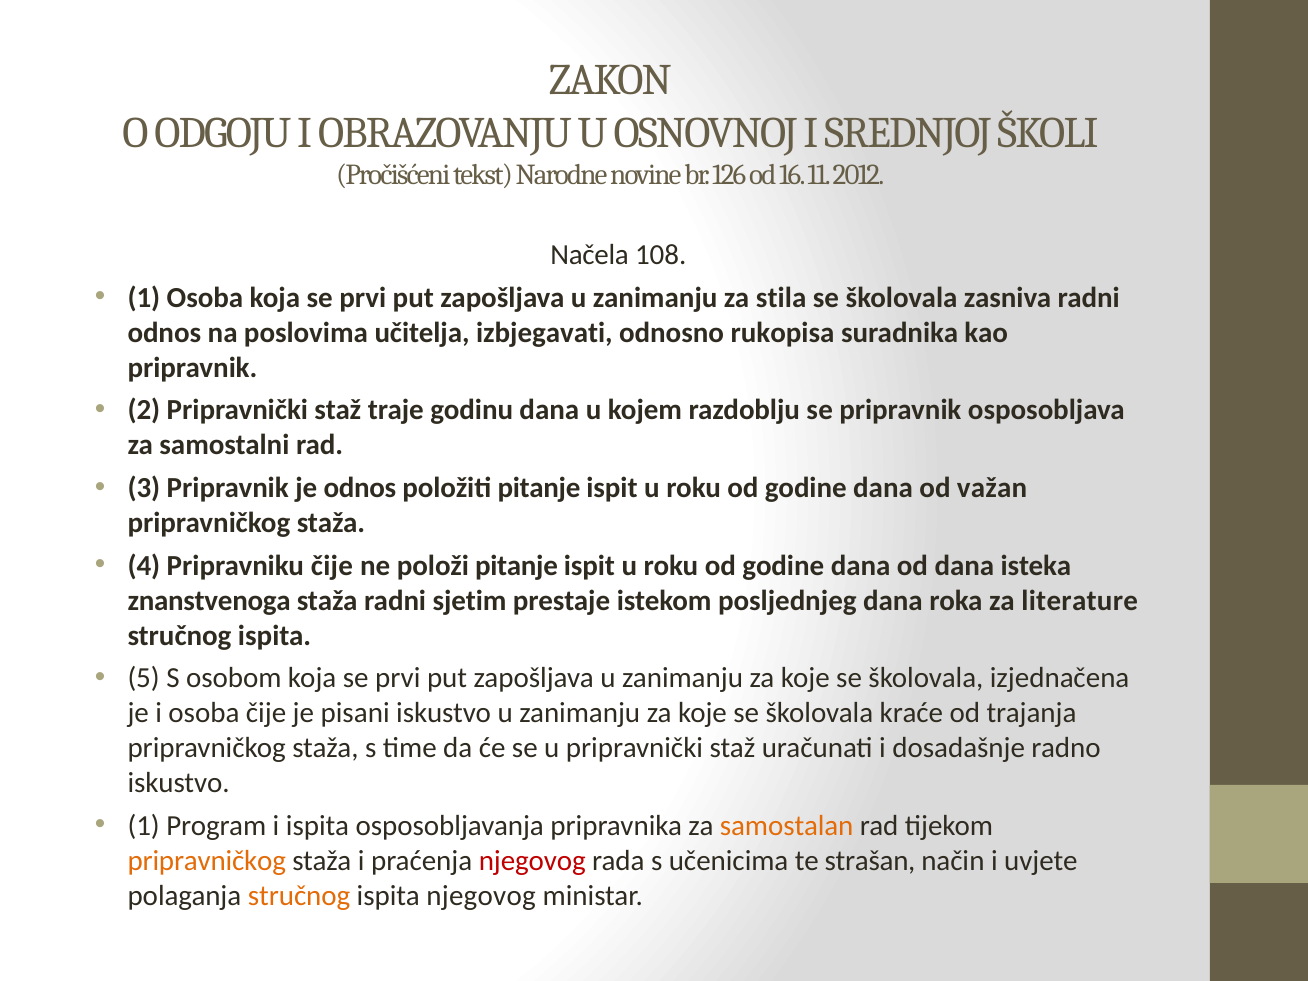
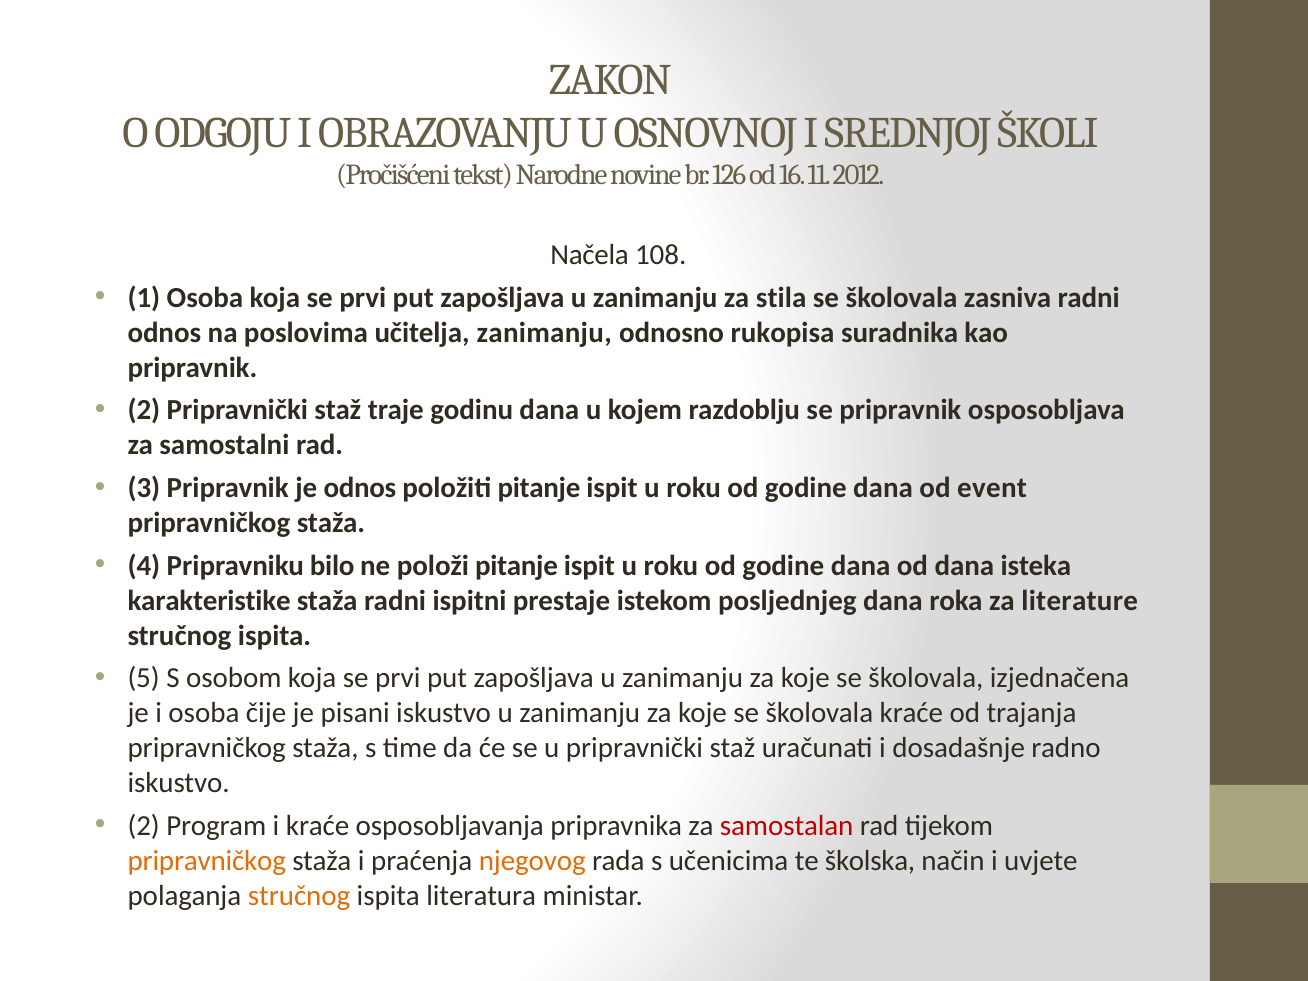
učitelja izbjegavati: izbjegavati -> zanimanju (544, 333)
važan: važan -> event (992, 488)
Pripravniku čije: čije -> bilo (332, 566)
znanstvenoga: znanstvenoga -> karakteristike (209, 601)
sjetim: sjetim -> ispitni (470, 601)
1: 1 -> 2 (144, 826)
i ispita: ispita -> kraće (318, 826)
samostalan colour: orange -> red (787, 826)
njegovog colour: red -> orange (532, 861)
strašan: strašan -> školska (870, 861)
ispita njegovog: njegovog -> literatura (481, 895)
